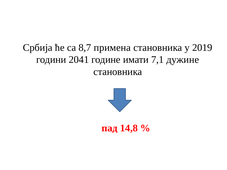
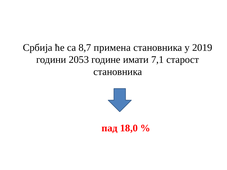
2041: 2041 -> 2053 (79, 60)
дужине: дужине -> старост (183, 60)
14,8: 14,8 -> 18,0 (129, 128)
